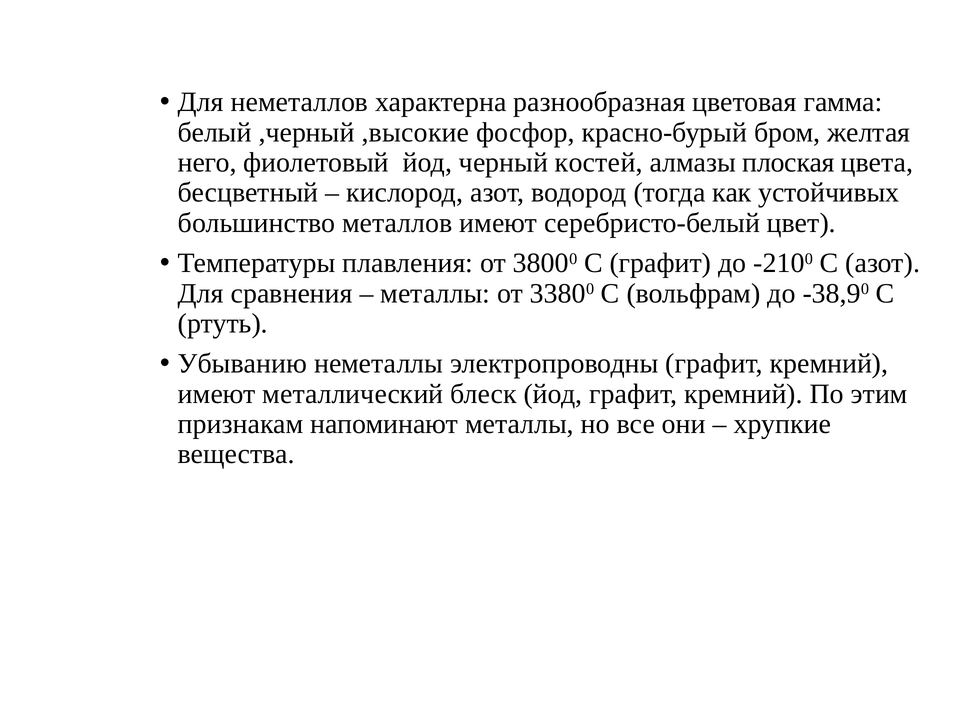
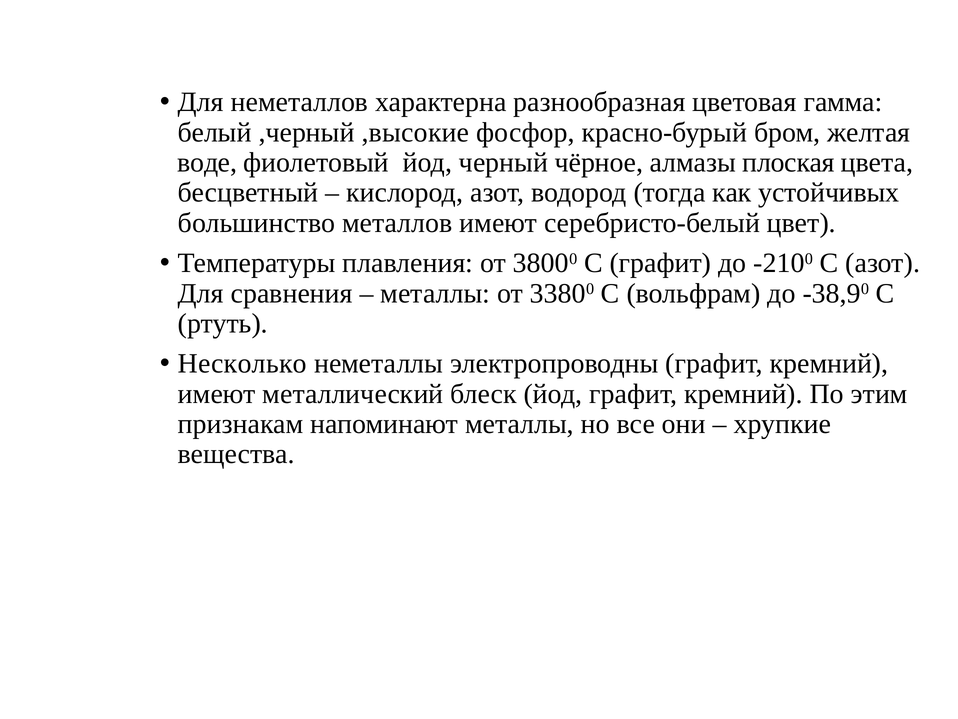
него: него -> воде (207, 162)
костей: костей -> чёрное (599, 162)
Убыванию: Убыванию -> Несколько (242, 363)
